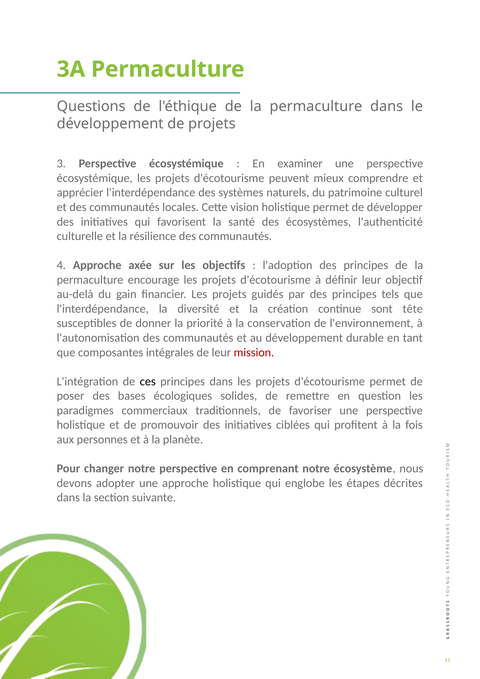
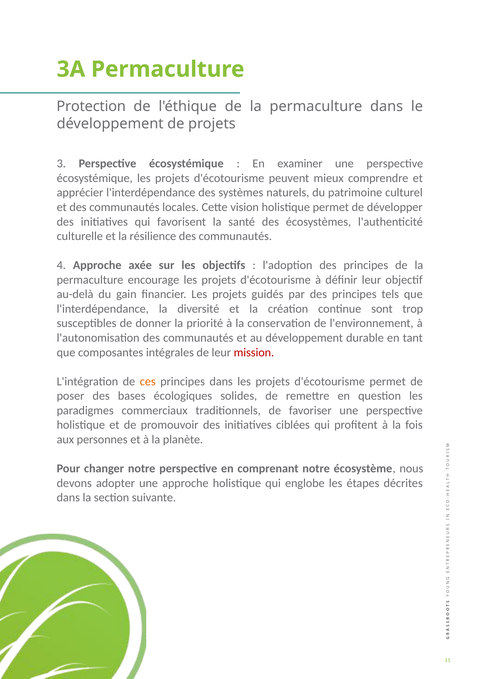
Questions: Questions -> Protection (91, 106)
tête: tête -> trop (413, 309)
ces colour: black -> orange (148, 381)
